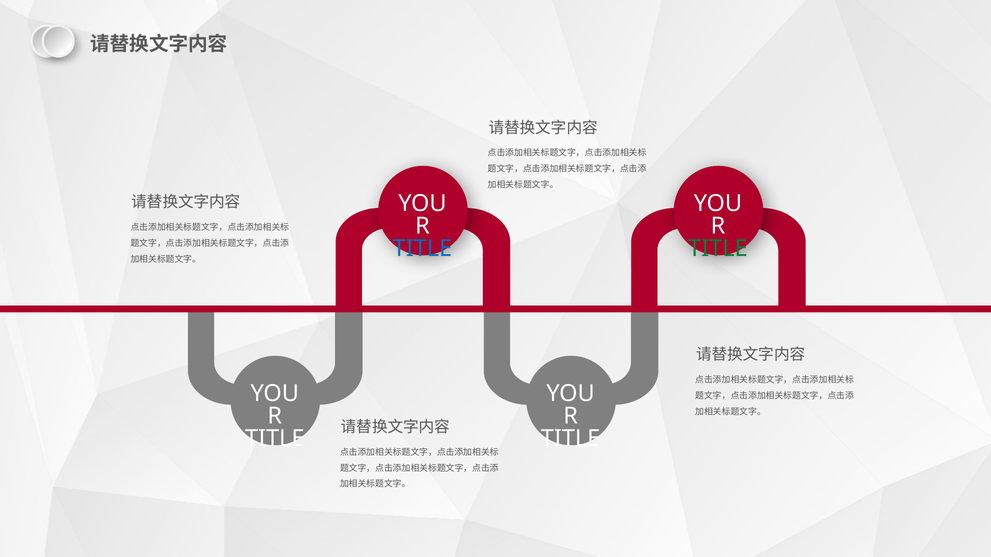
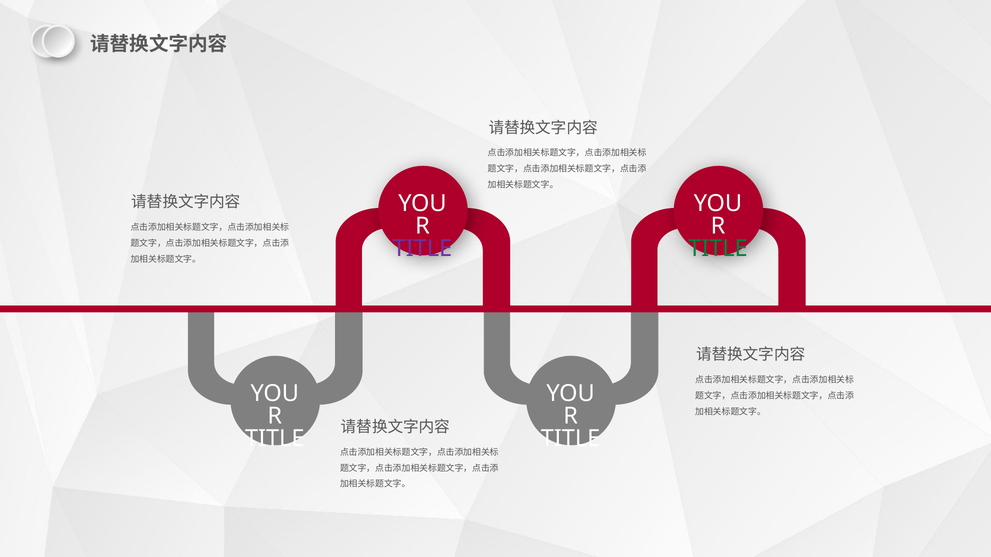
TITLE colour: blue -> purple (422, 249)
